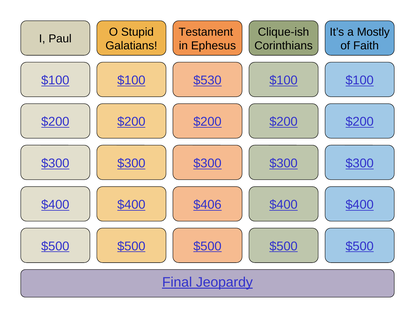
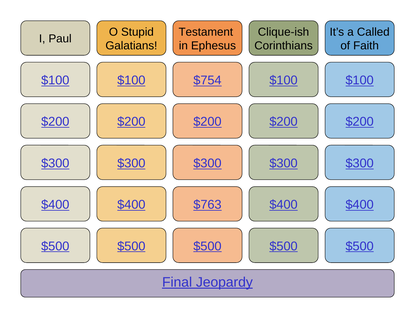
Mostly: Mostly -> Called (373, 32)
$530: $530 -> $754 (207, 80)
$406: $406 -> $763 (207, 205)
